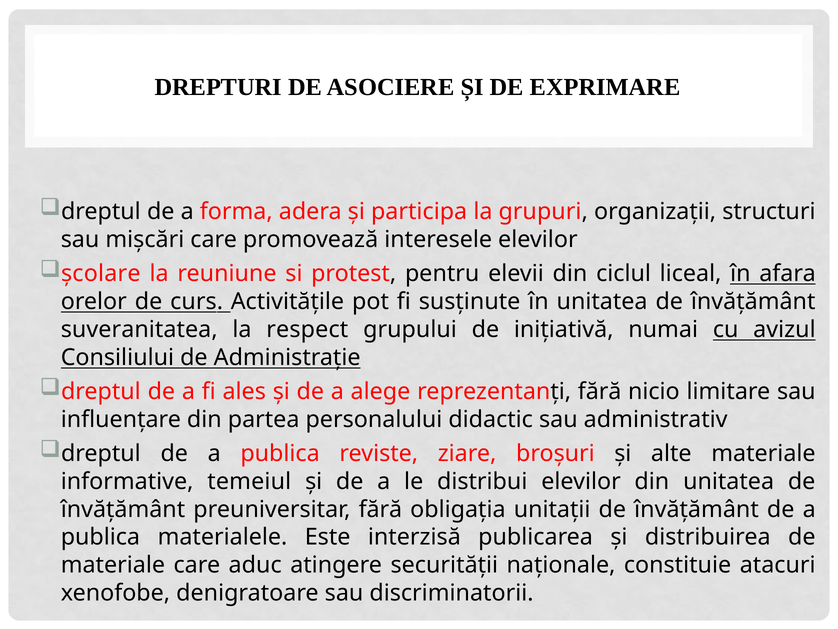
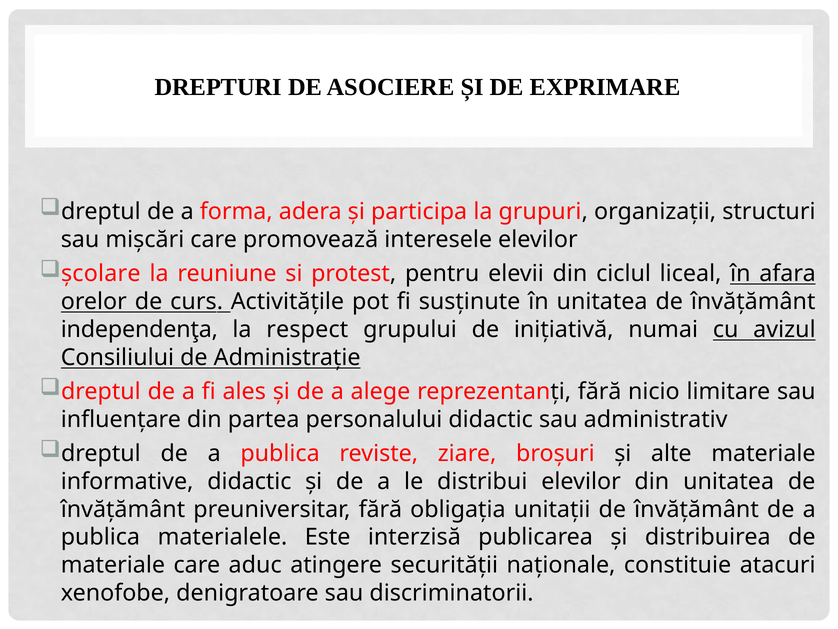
suveranitatea: suveranitatea -> independenţa (139, 329)
informative temeiul: temeiul -> didactic (249, 481)
